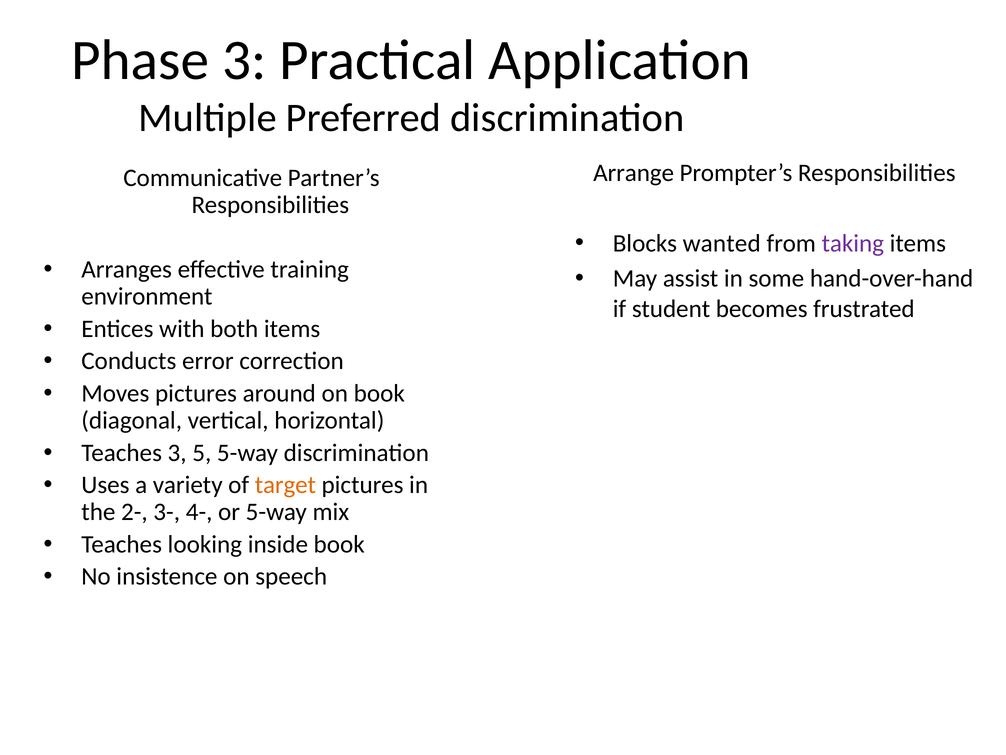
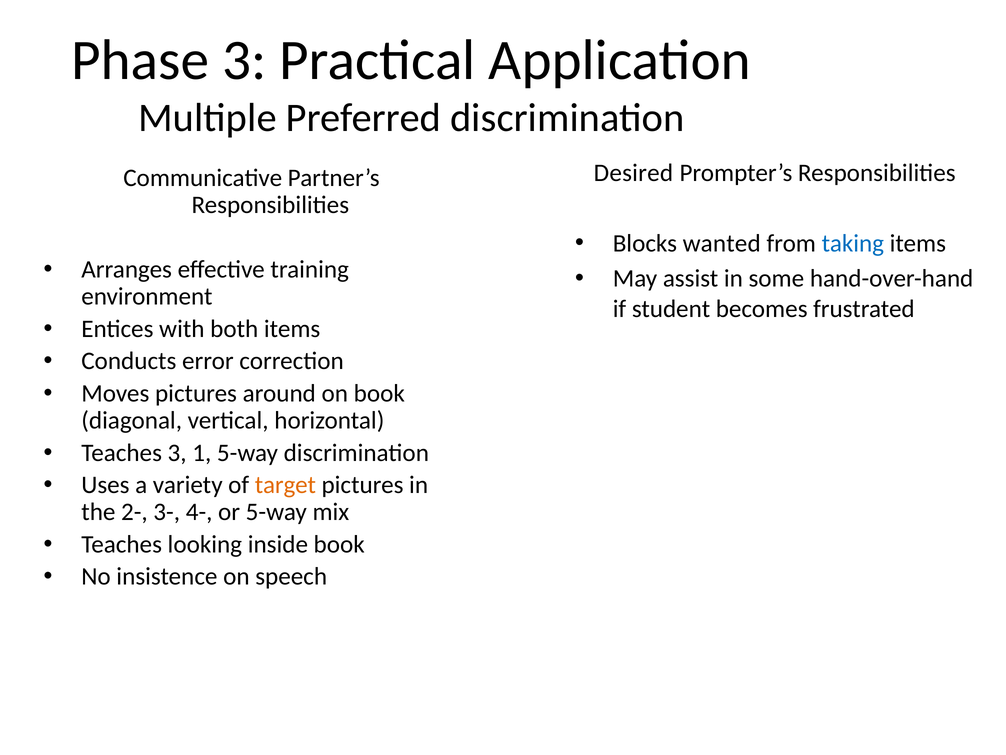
Arrange: Arrange -> Desired (633, 173)
taking colour: purple -> blue (853, 243)
5: 5 -> 1 (202, 452)
